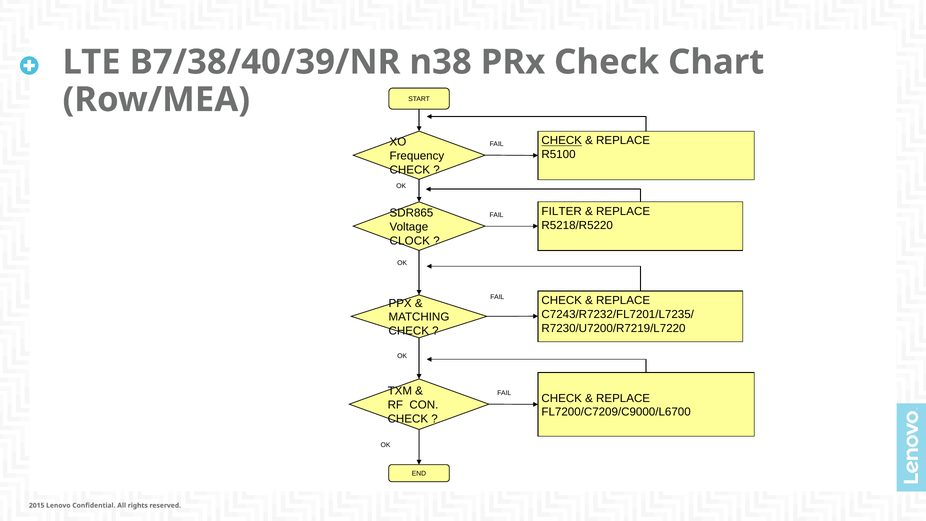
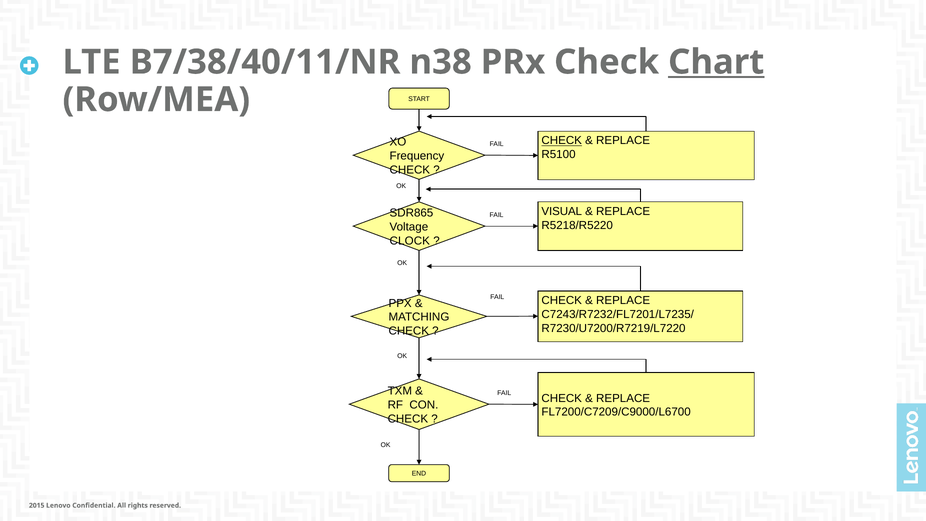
B7/38/40/39/NR: B7/38/40/39/NR -> B7/38/40/11/NR (265, 62)
Chart underline: none -> present (716, 62)
FILTER: FILTER -> VISUAL (562, 211)
